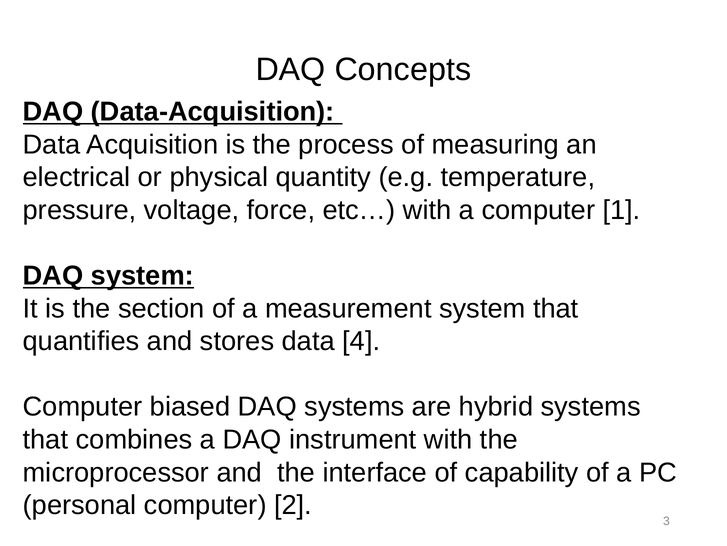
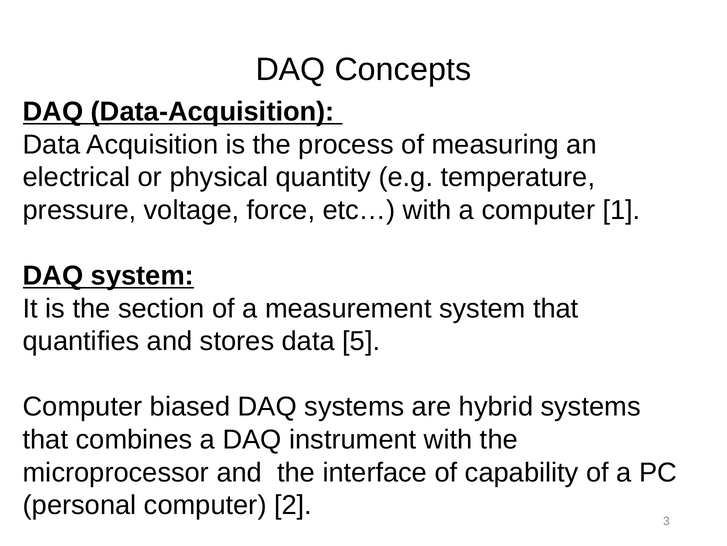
4: 4 -> 5 (361, 341)
